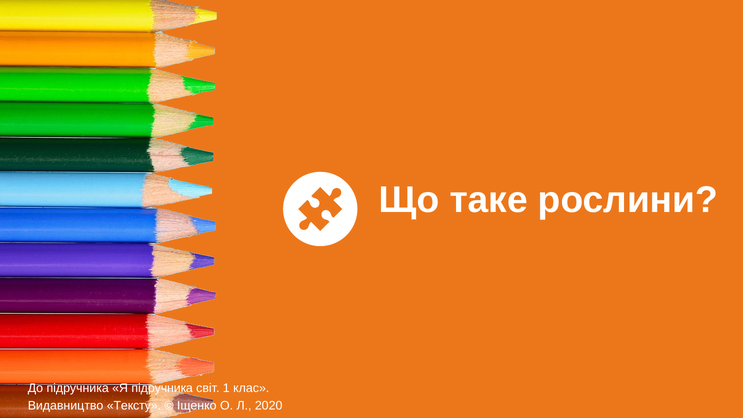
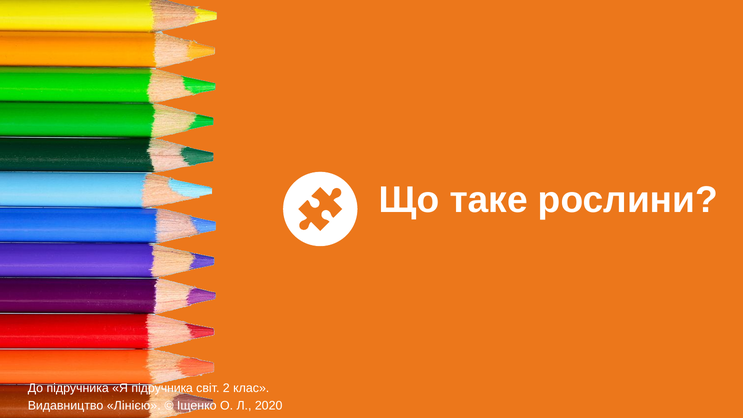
1: 1 -> 2 (226, 388)
Тексту: Тексту -> Лінією (134, 406)
